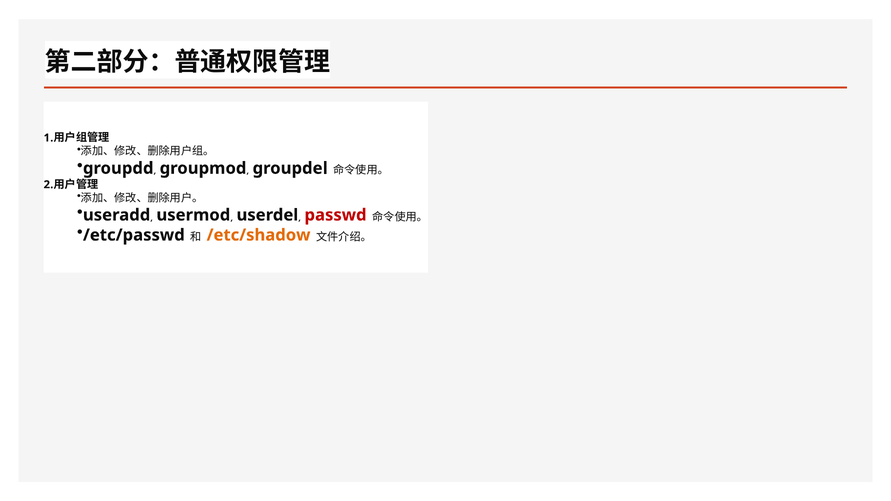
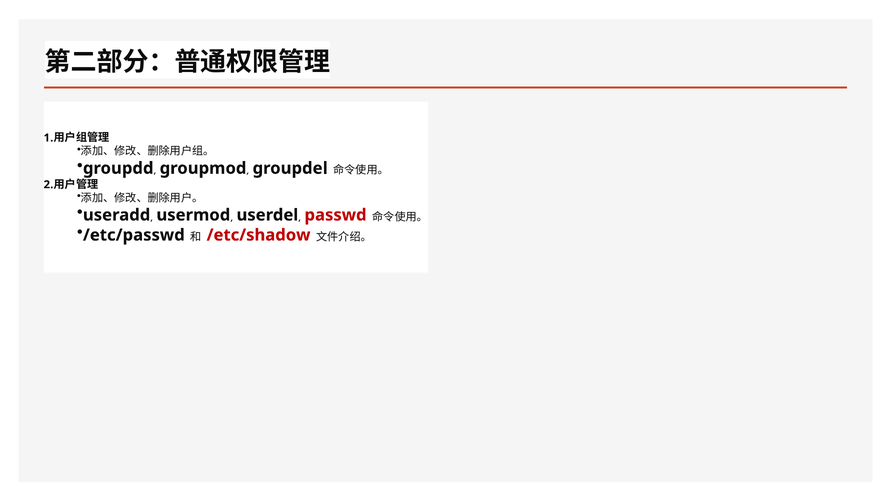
/etc/shadow colour: orange -> red (259, 235)
